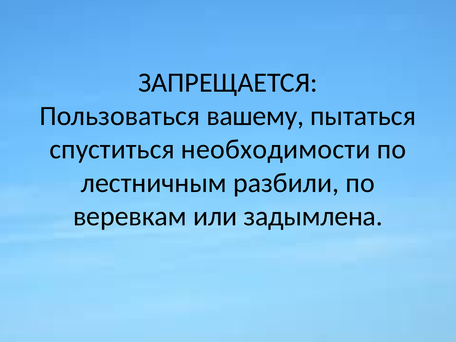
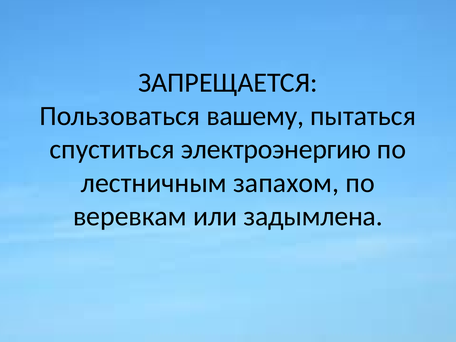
необходимости: необходимости -> электроэнергию (276, 149)
разбили: разбили -> запахом (286, 183)
